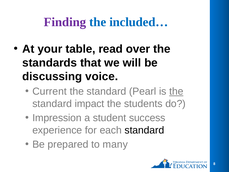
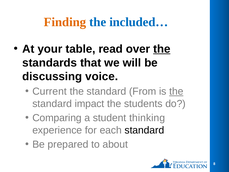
Finding colour: purple -> orange (65, 22)
the underline: none -> present (162, 49)
Pearl: Pearl -> From (143, 91)
Impression: Impression -> Comparing (57, 118)
success: success -> thinking (147, 118)
many: many -> about (115, 144)
